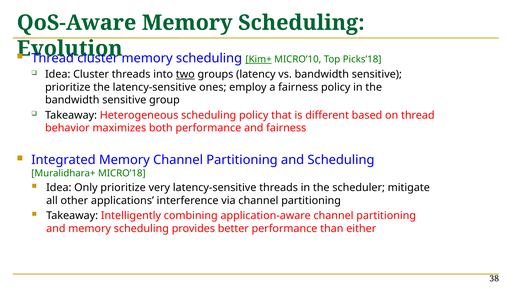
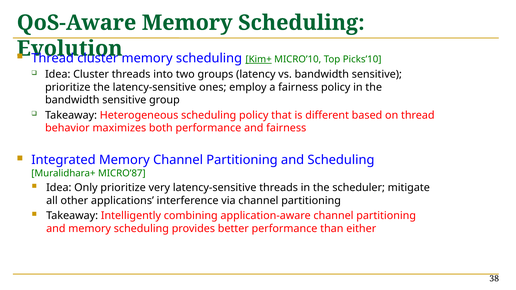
Picks’18: Picks’18 -> Picks’10 (362, 59)
two underline: present -> none (185, 74)
MICRO’18: MICRO’18 -> MICRO’87 (122, 173)
